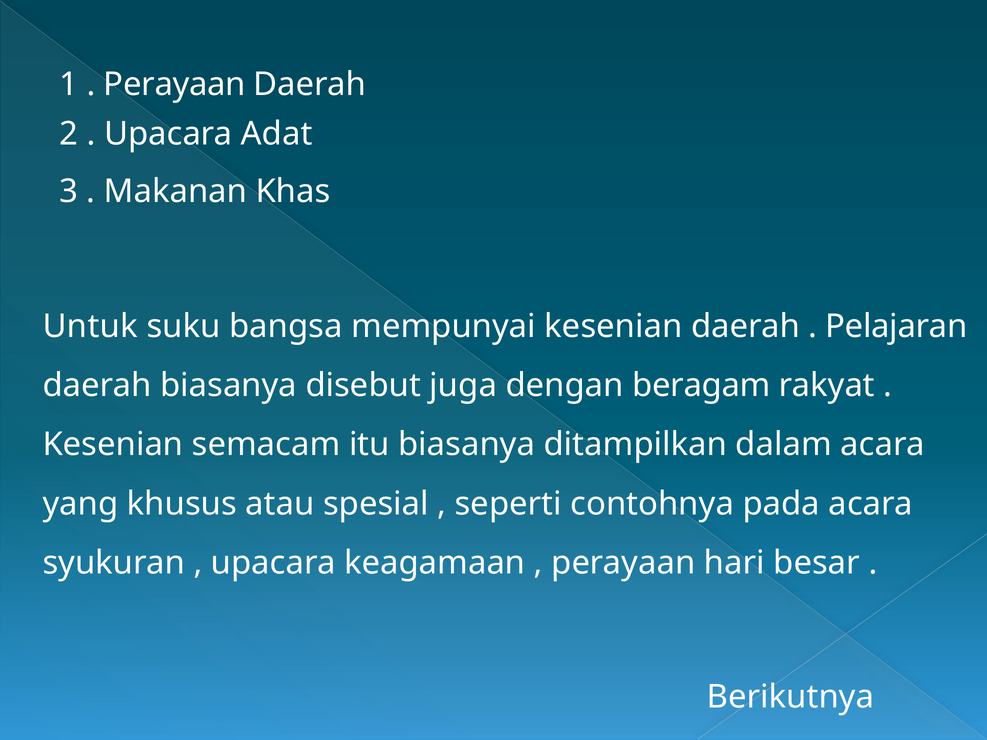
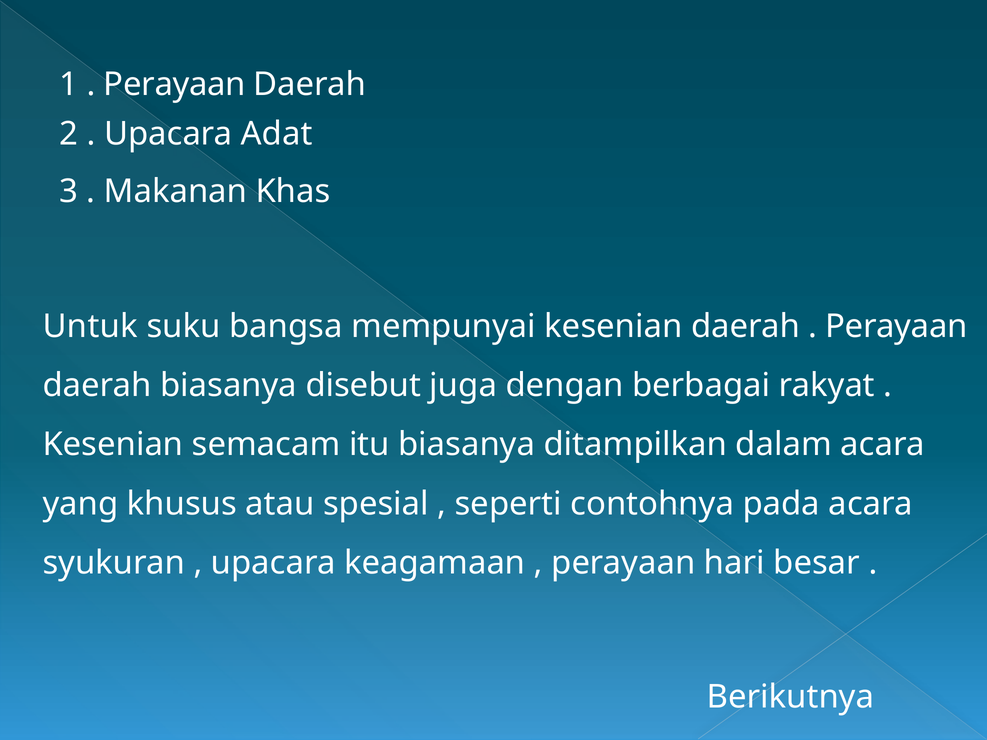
Pelajaran: Pelajaran -> Perayaan (896, 326)
beragam: beragam -> berbagai (701, 385)
